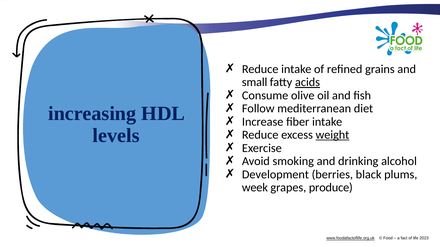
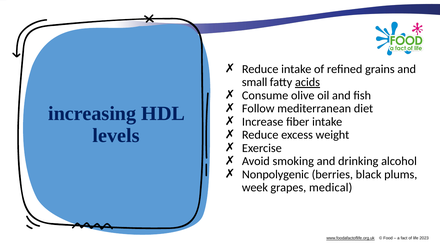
weight underline: present -> none (332, 135)
Development: Development -> Nonpolygenic (275, 175)
produce: produce -> medical (331, 188)
